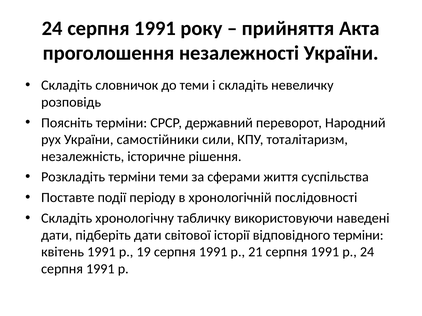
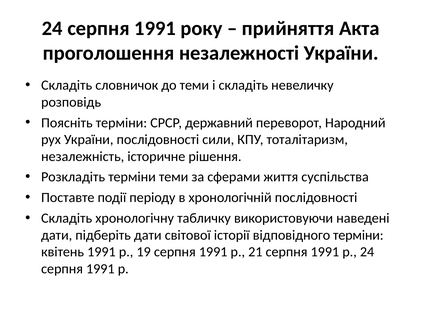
України самостійники: самостійники -> послідовності (158, 140)
